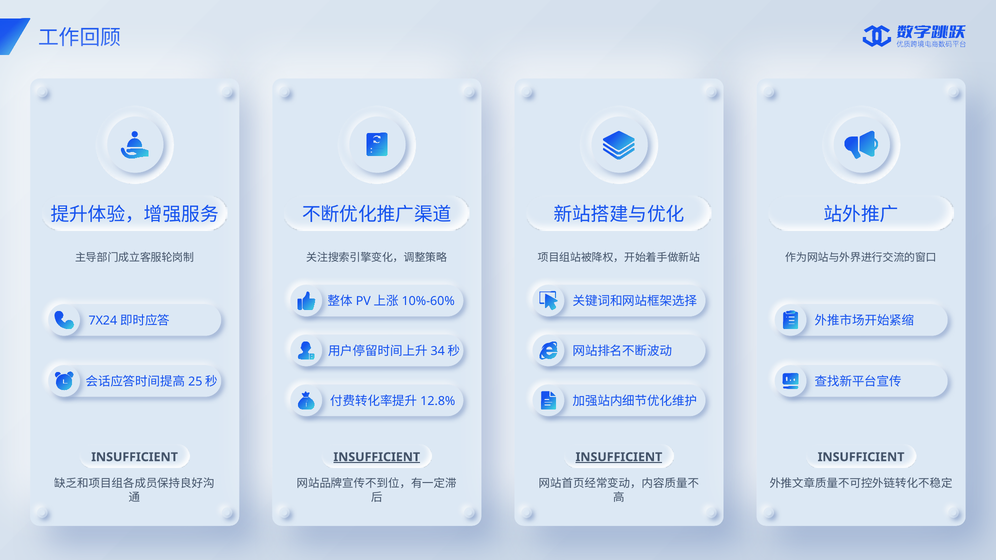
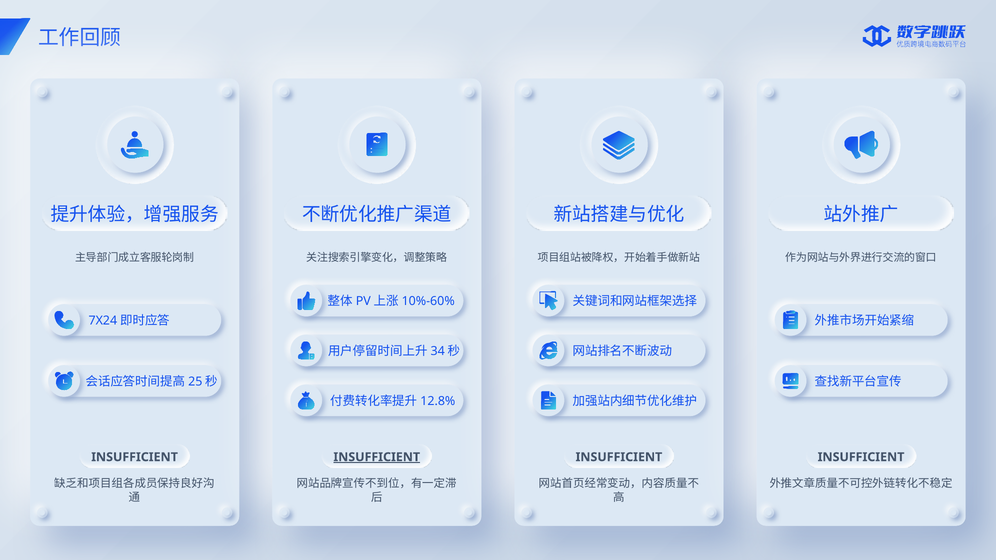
INSUFFICIENT underline: present -> none (619, 457)
